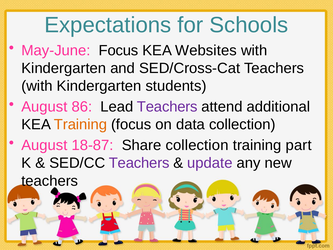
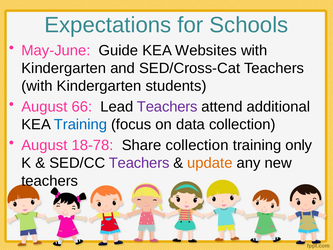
May-June Focus: Focus -> Guide (118, 50)
86: 86 -> 66 (82, 107)
Training colour: orange -> blue (80, 124)
18-87: 18-87 -> 18-78 (93, 145)
part: part -> only (299, 145)
update colour: purple -> orange (210, 163)
